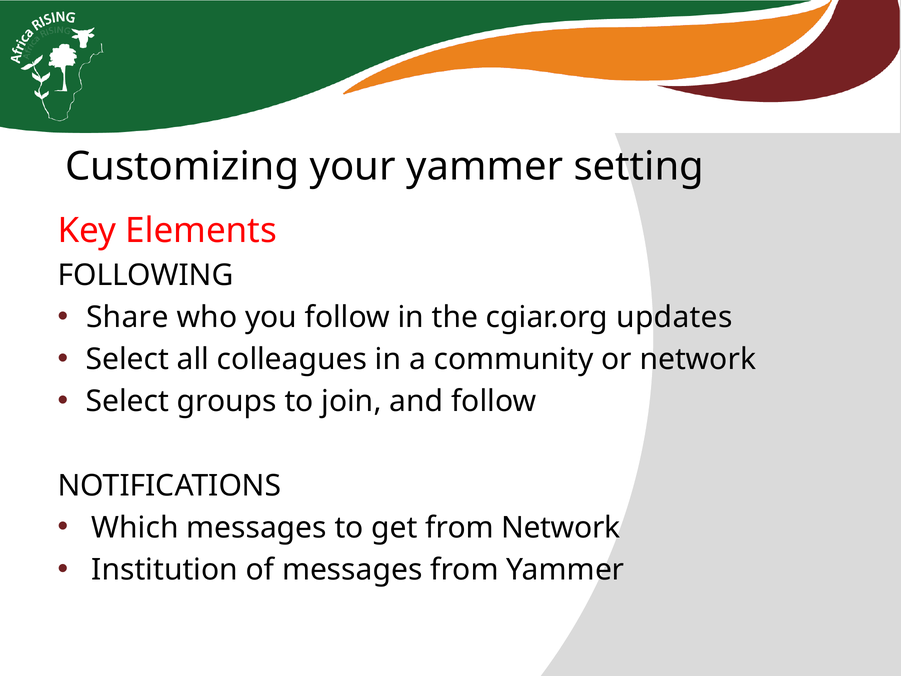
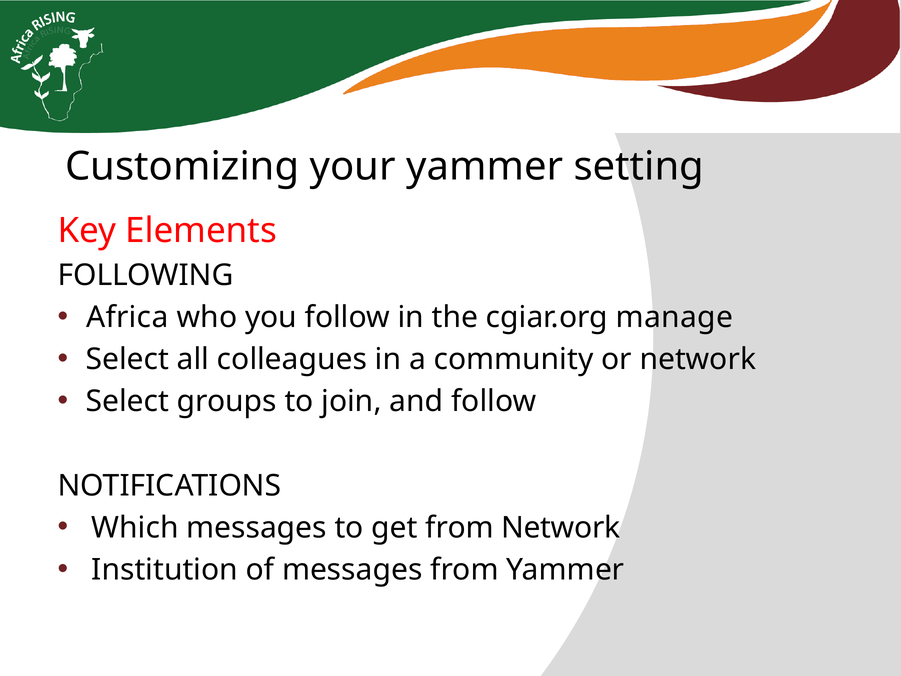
Share: Share -> Africa (127, 317)
updates: updates -> manage (674, 317)
